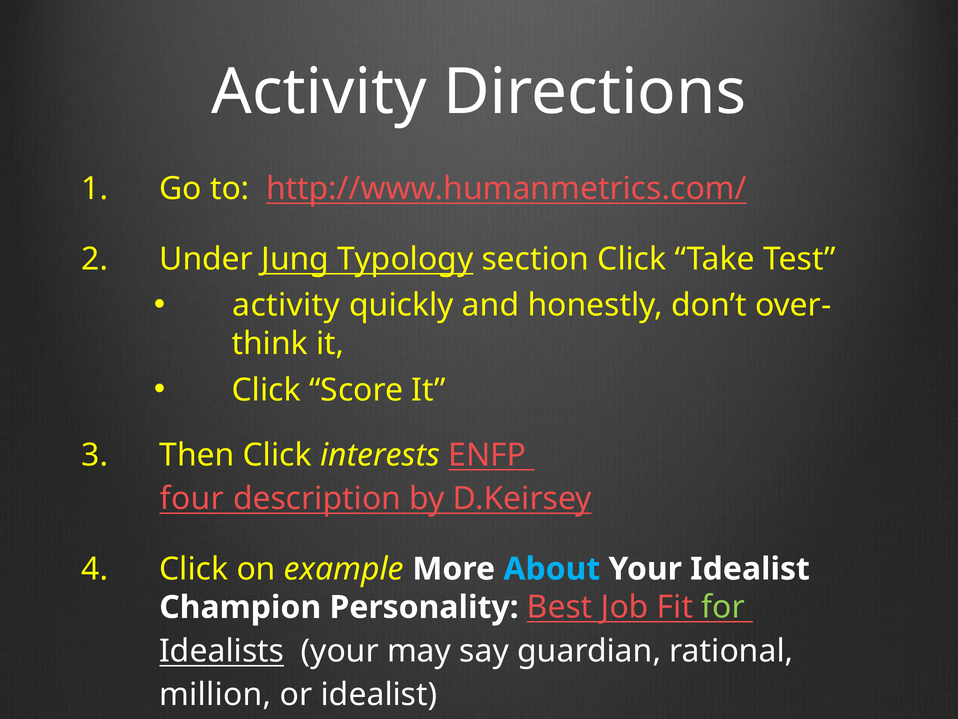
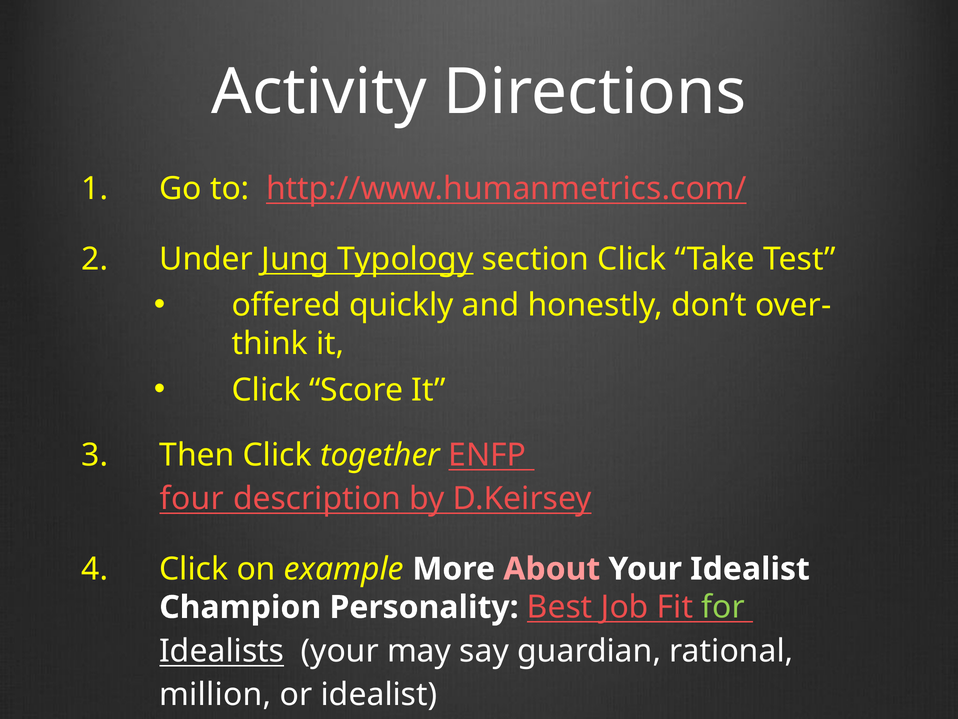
activity: activity -> offered (286, 305)
interests: interests -> together (380, 455)
About colour: light blue -> pink (552, 569)
